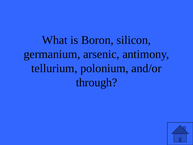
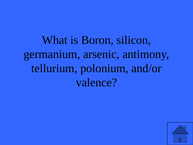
through: through -> valence (96, 82)
